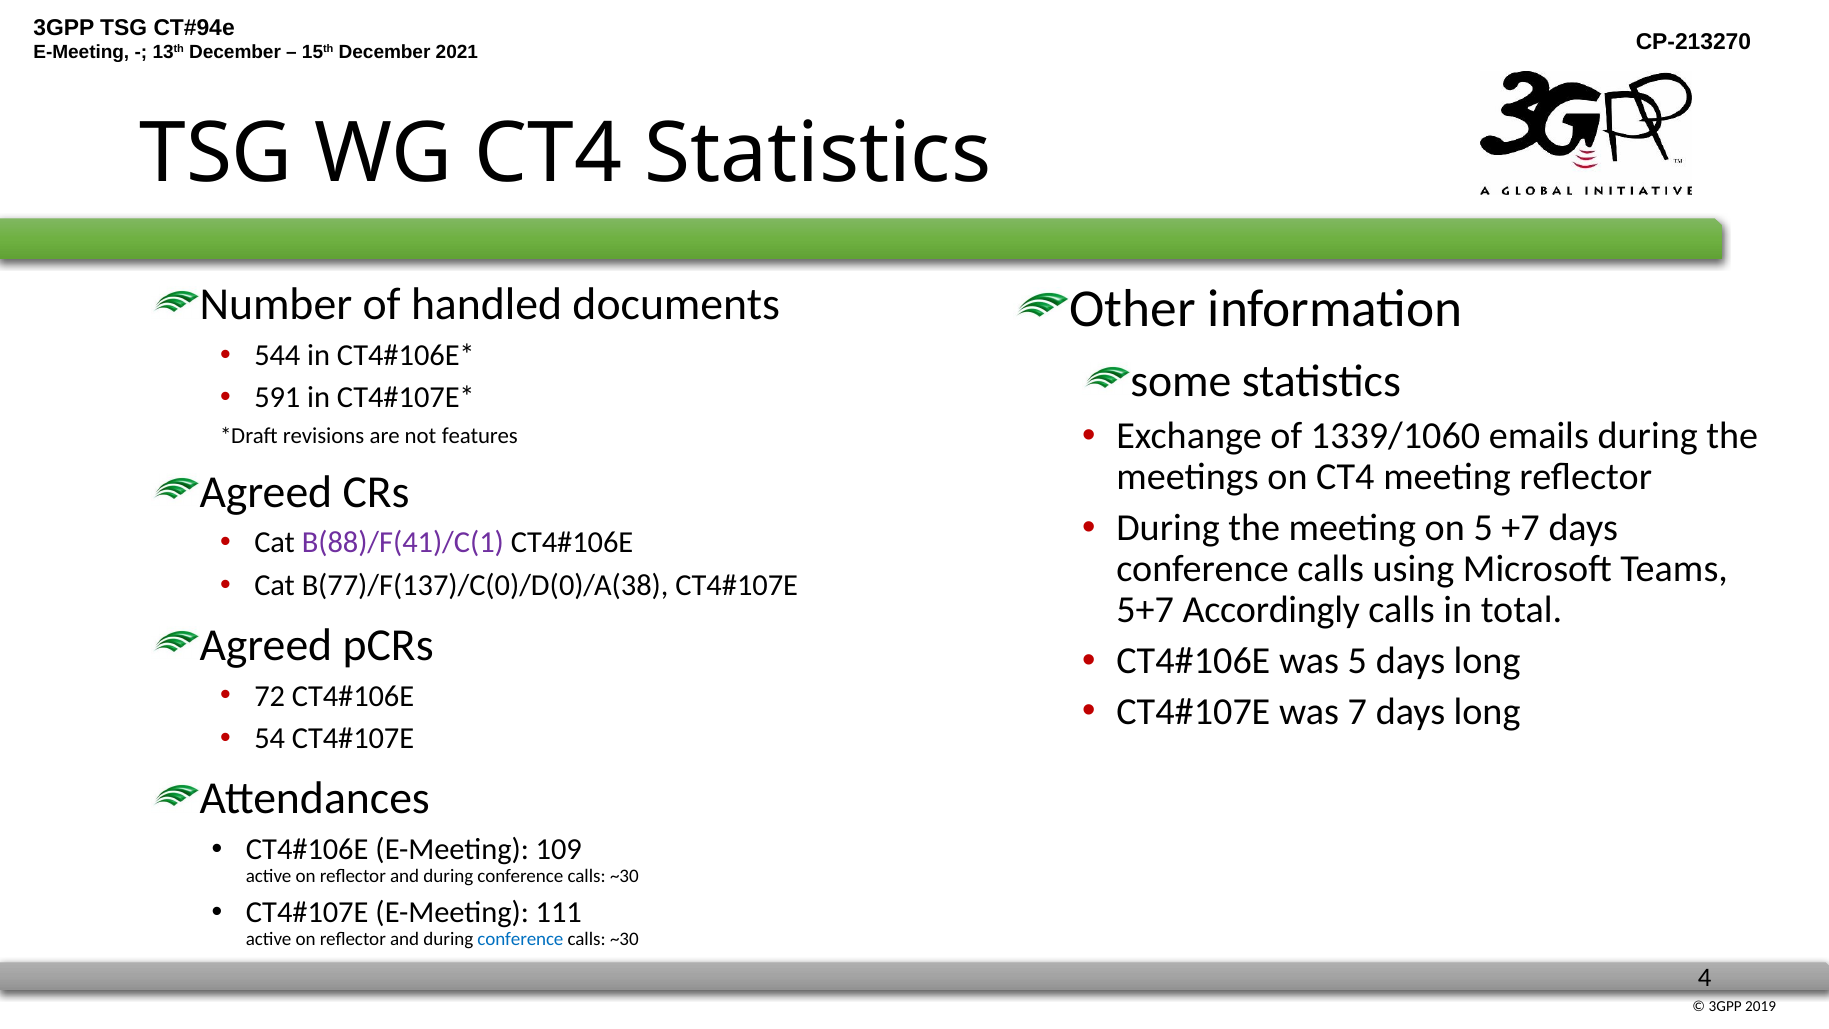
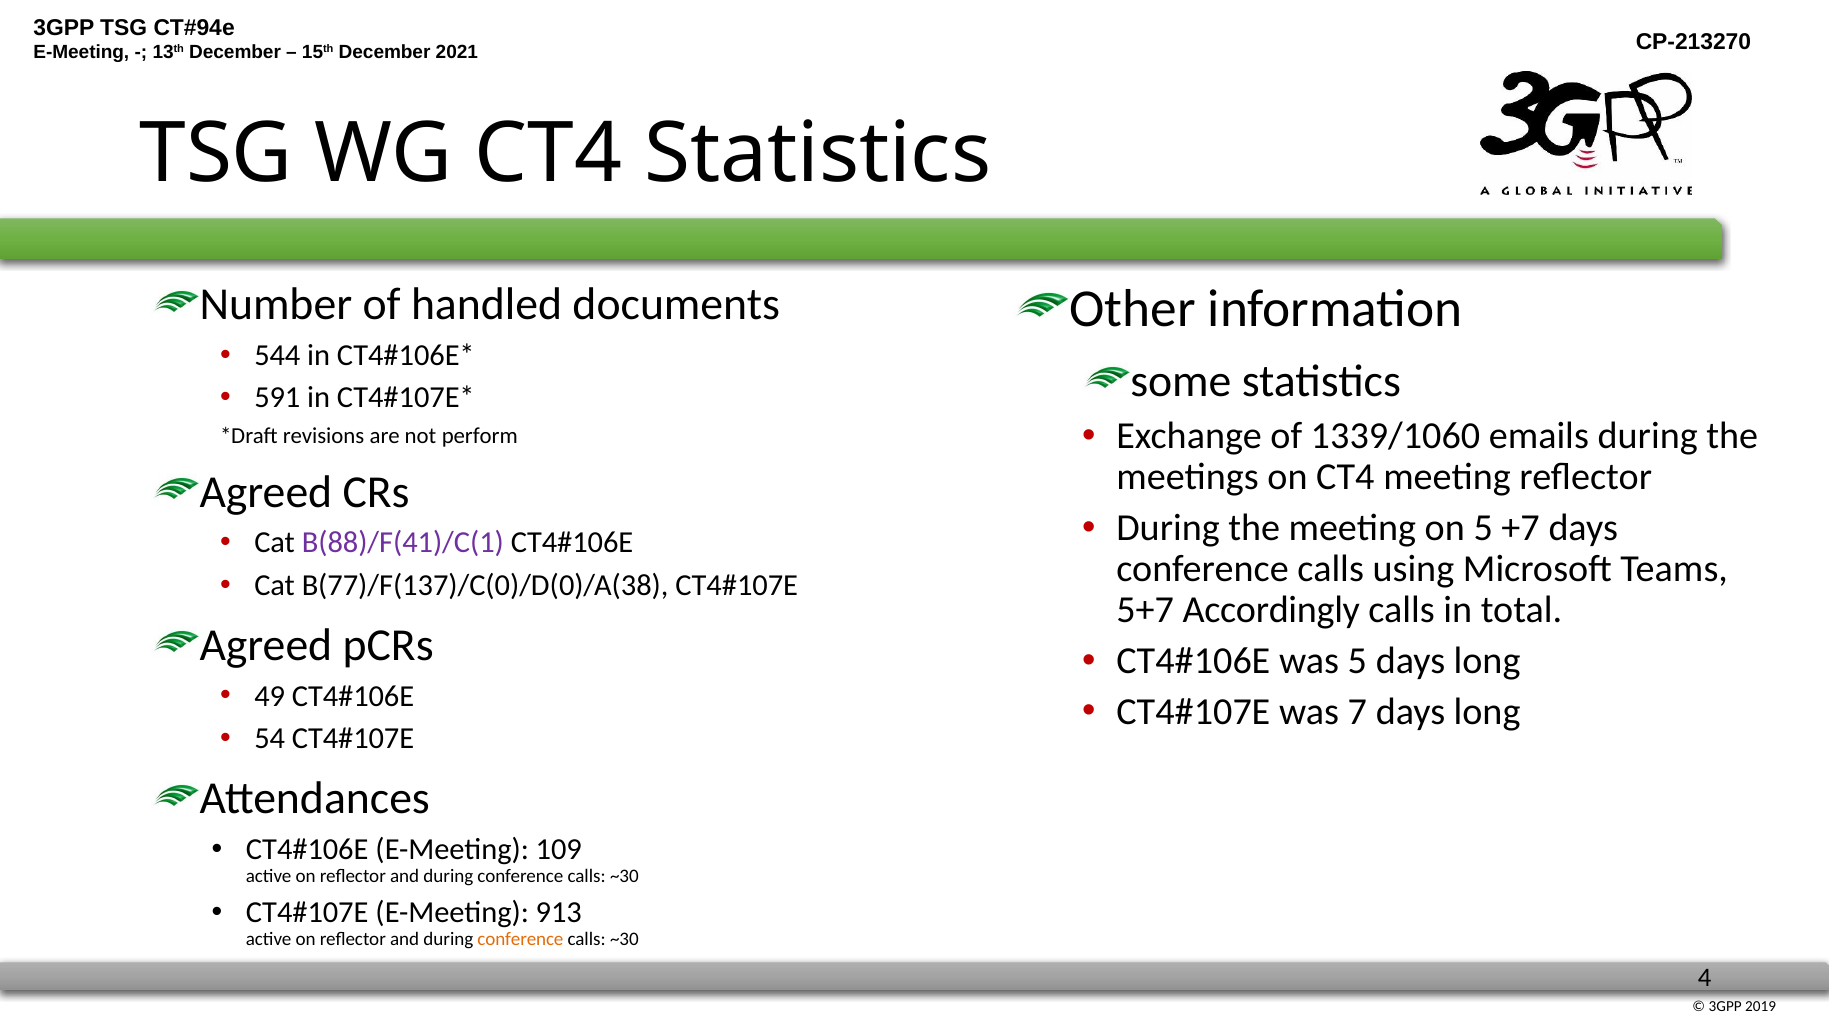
features: features -> perform (480, 436)
72: 72 -> 49 (270, 696)
111: 111 -> 913 (559, 912)
conference colour: blue -> orange (520, 939)
